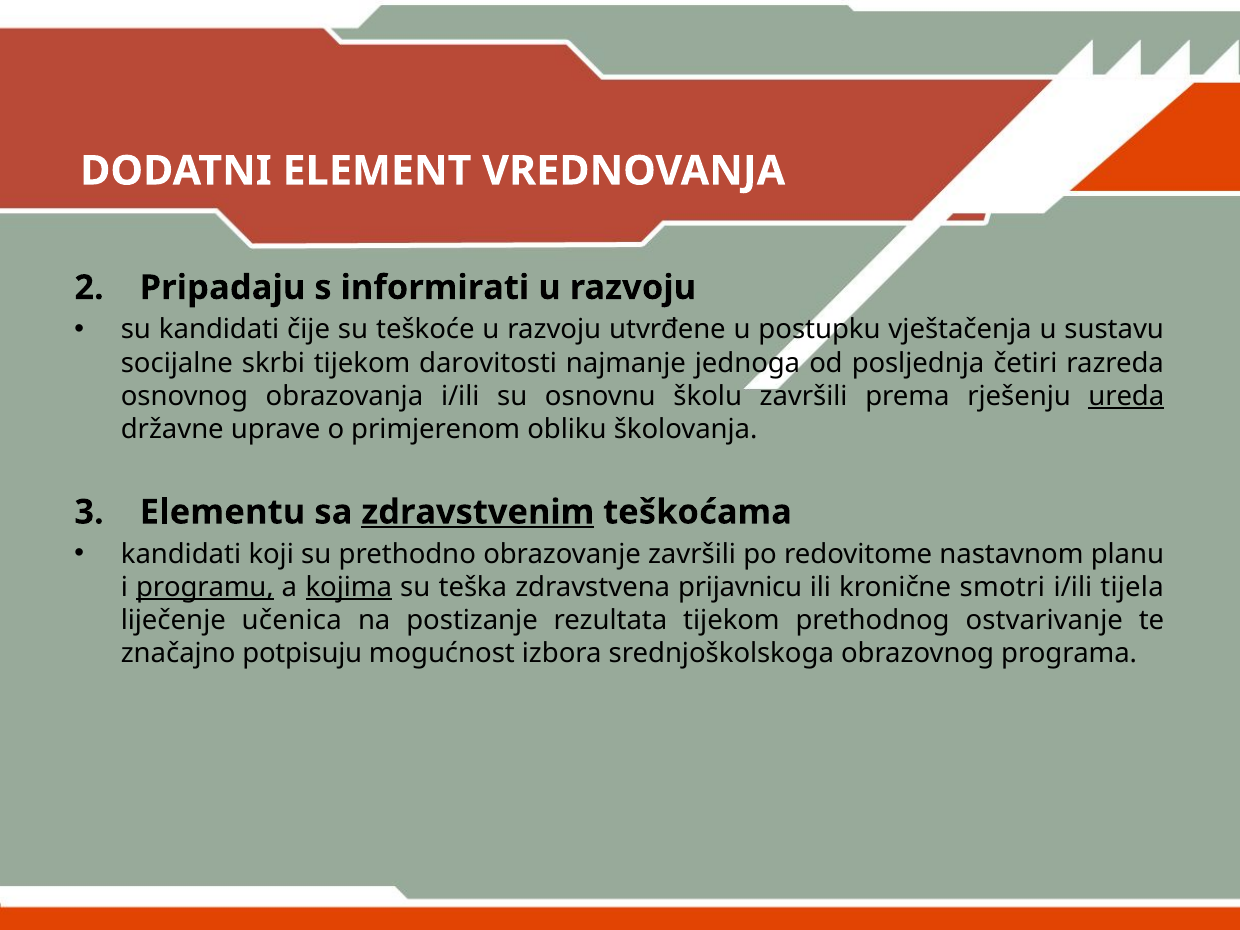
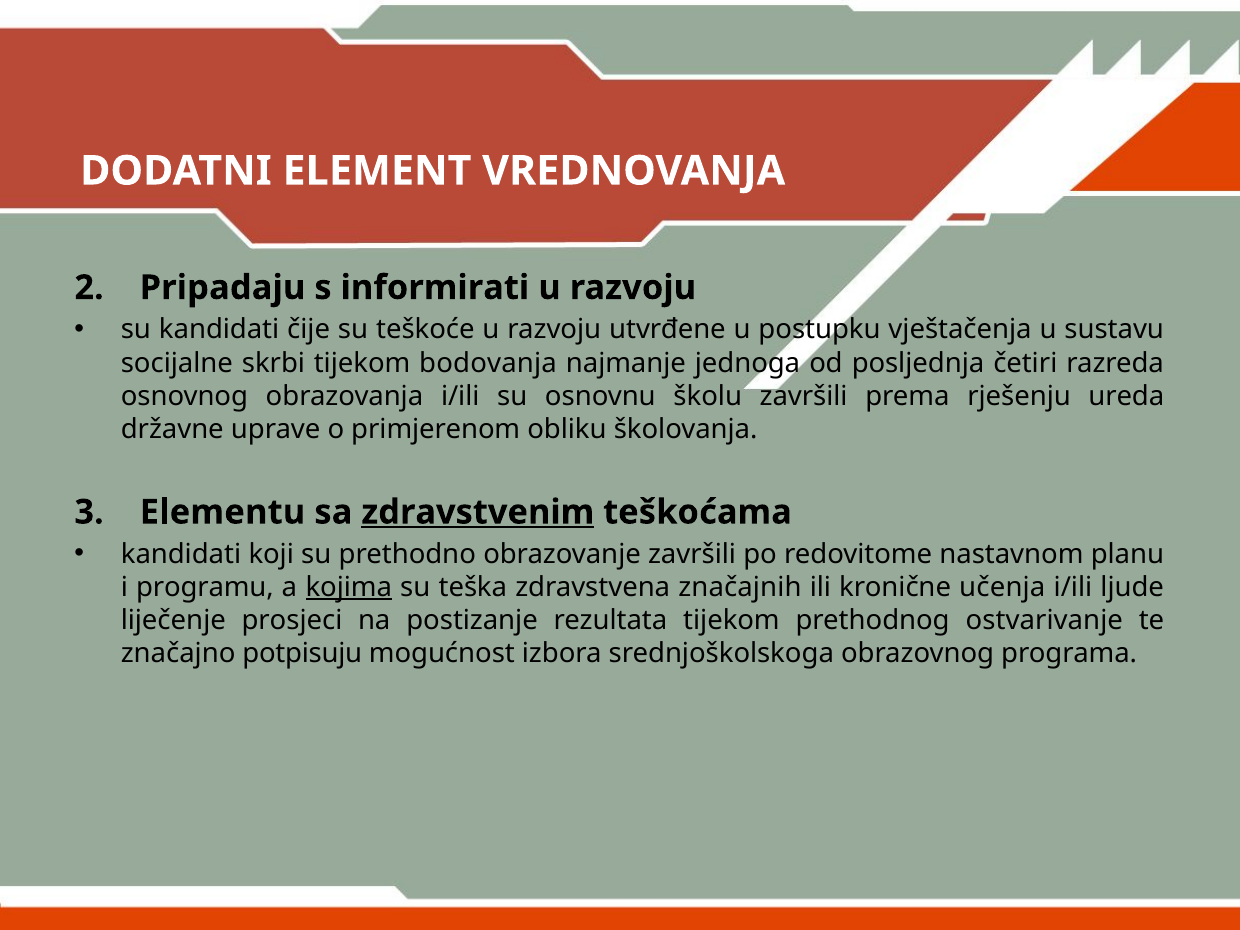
darovitosti: darovitosti -> bodovanja (488, 363)
ureda underline: present -> none (1126, 396)
programu underline: present -> none (205, 587)
prijavnicu: prijavnicu -> značajnih (740, 587)
smotri: smotri -> učenja (1002, 587)
tijela: tijela -> ljude (1132, 587)
učenica: učenica -> prosjeci (292, 620)
